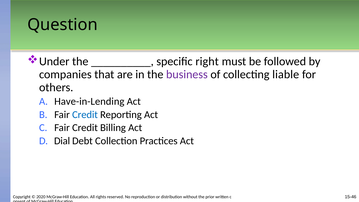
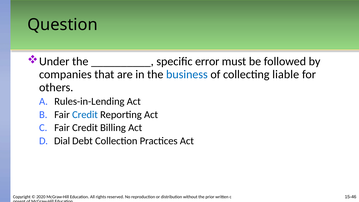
right: right -> error (207, 61)
business colour: purple -> blue (187, 74)
Have-in-Lending: Have-in-Lending -> Rules-in-Lending (89, 101)
